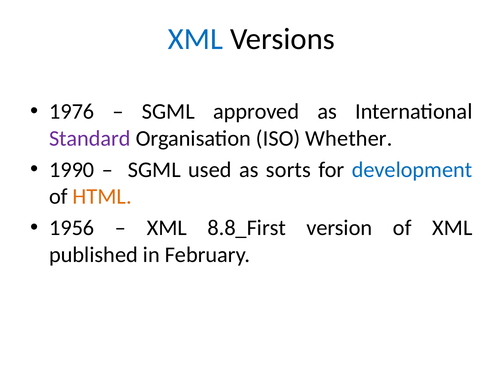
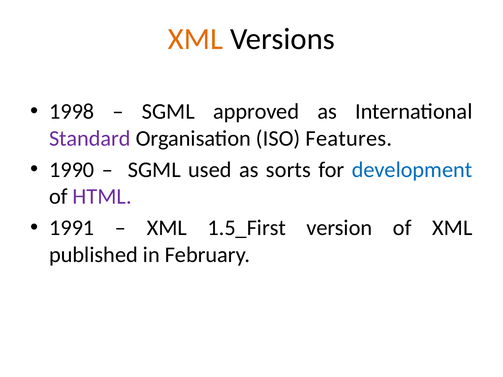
XML colour: blue -> orange (196, 39)
1976: 1976 -> 1998 (72, 112)
Whether: Whether -> Features (349, 139)
HTML colour: orange -> purple (102, 197)
1956: 1956 -> 1991 (72, 228)
8.8_First: 8.8_First -> 1.5_First (247, 228)
